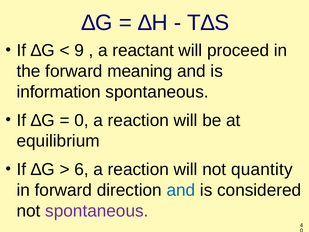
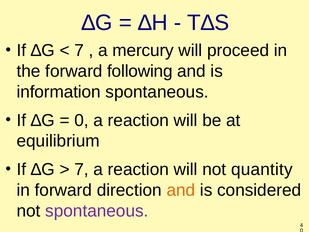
9: 9 -> 7 (79, 50)
reactant: reactant -> mercury (143, 50)
meaning: meaning -> following (140, 71)
6: 6 -> 7 (82, 169)
and colour: blue -> orange (181, 190)
